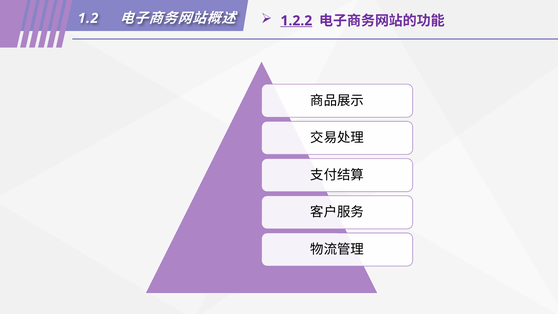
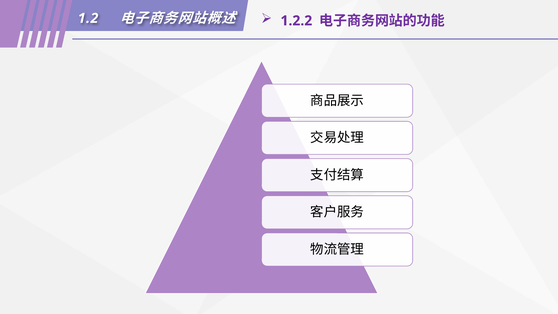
1.2.2 underline: present -> none (296, 21)
